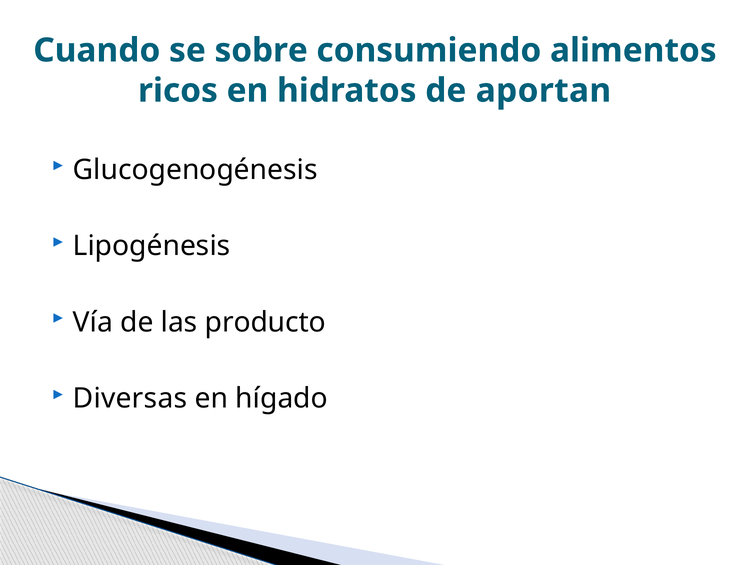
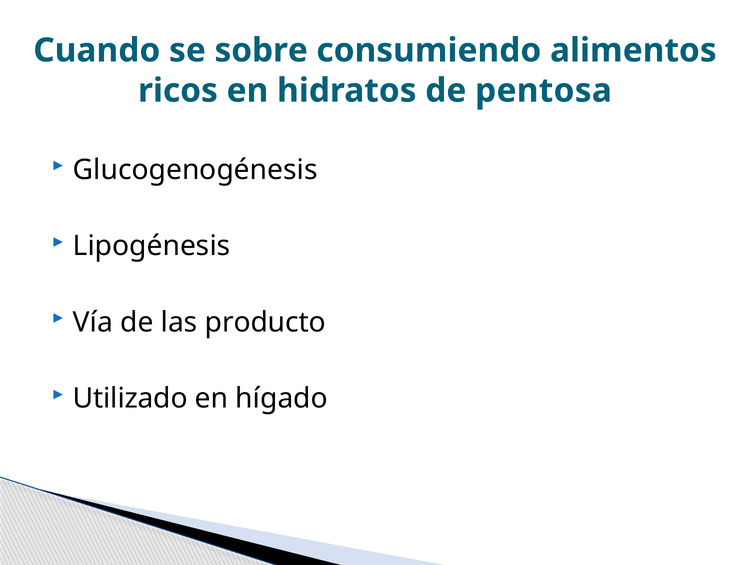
aportan: aportan -> pentosa (543, 91)
Diversas: Diversas -> Utilizado (130, 398)
